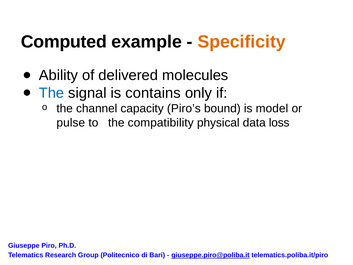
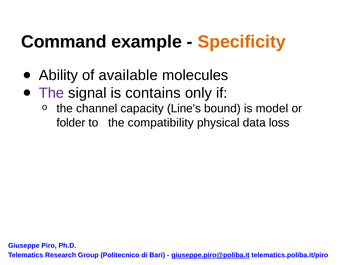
Computed: Computed -> Command (64, 42)
delivered: delivered -> available (128, 75)
The colour: blue -> purple (51, 93)
Piro’s: Piro’s -> Line’s (184, 108)
pulse: pulse -> folder (71, 123)
